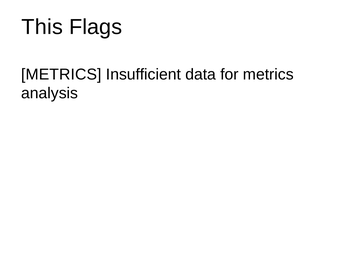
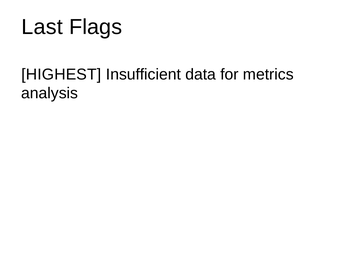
This: This -> Last (42, 27)
METRICS: METRICS -> HIGHEST (61, 74)
